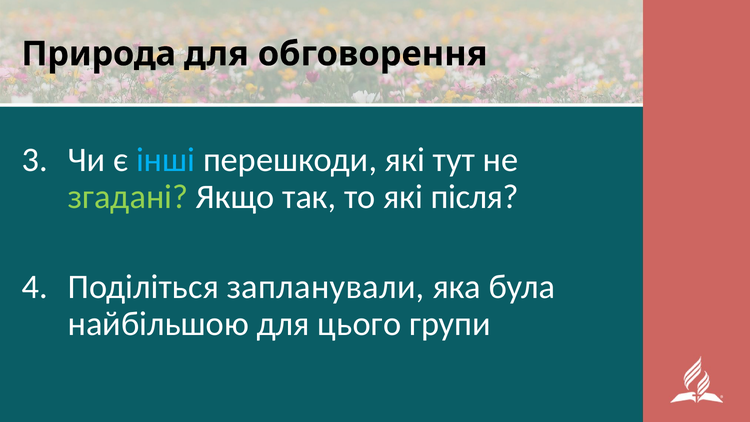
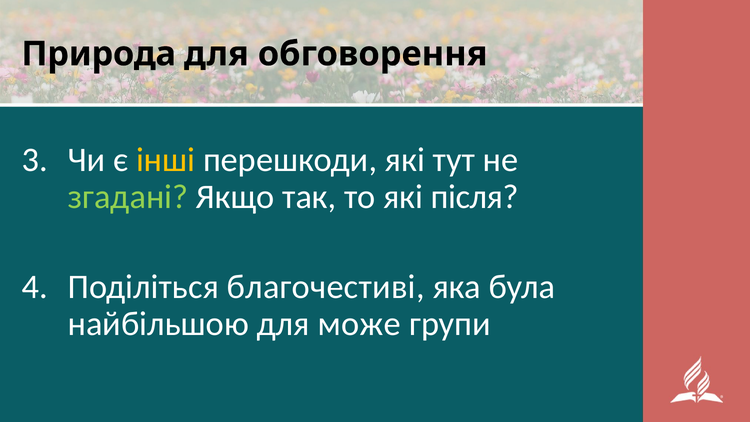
інші colour: light blue -> yellow (166, 160)
запланували: запланували -> благочестиві (326, 287)
цього: цього -> може (359, 324)
